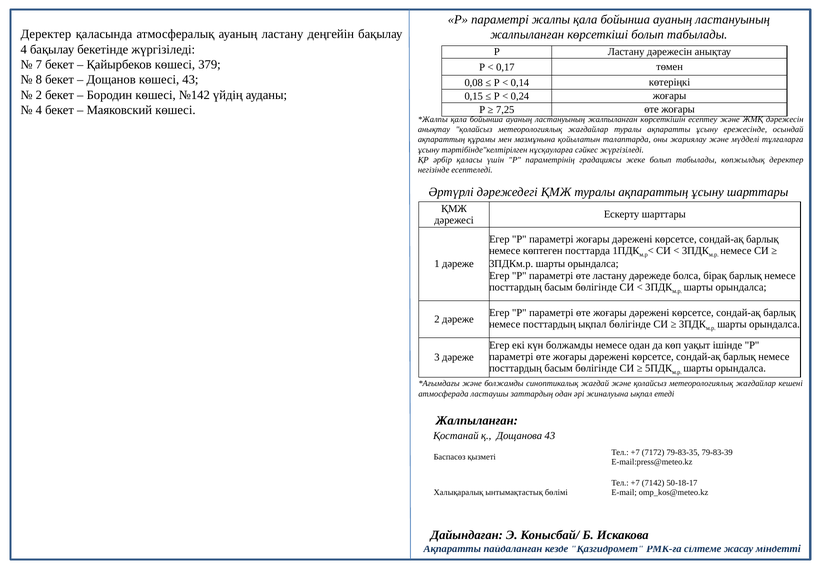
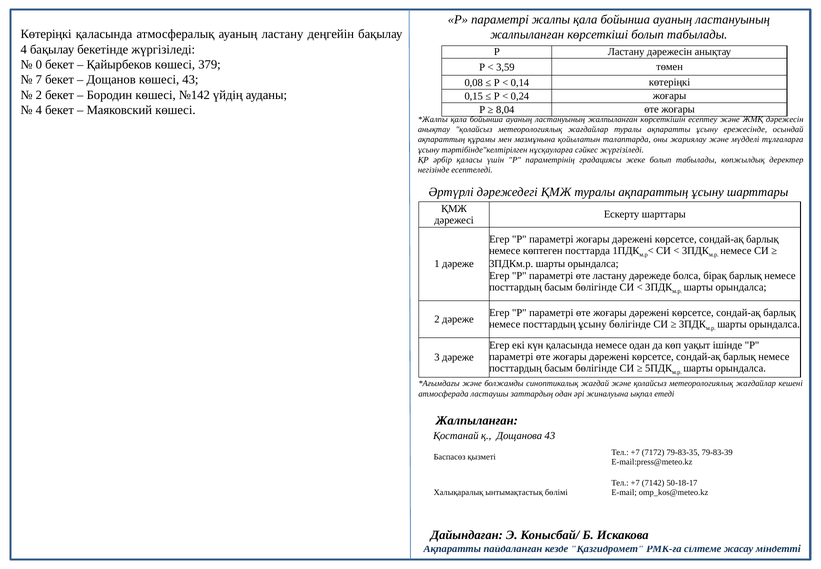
Деректер: Деректер -> Көтеріңкі (46, 34)
7: 7 -> 0 (39, 64)
0,17: 0,17 -> 3,59 (505, 67)
8: 8 -> 7 (39, 80)
7,25: 7,25 -> 8,04 (505, 110)
посттардың ықпал: ықпал -> ұсыну (592, 324)
күн болжамды: болжамды -> қаласында (569, 345)
